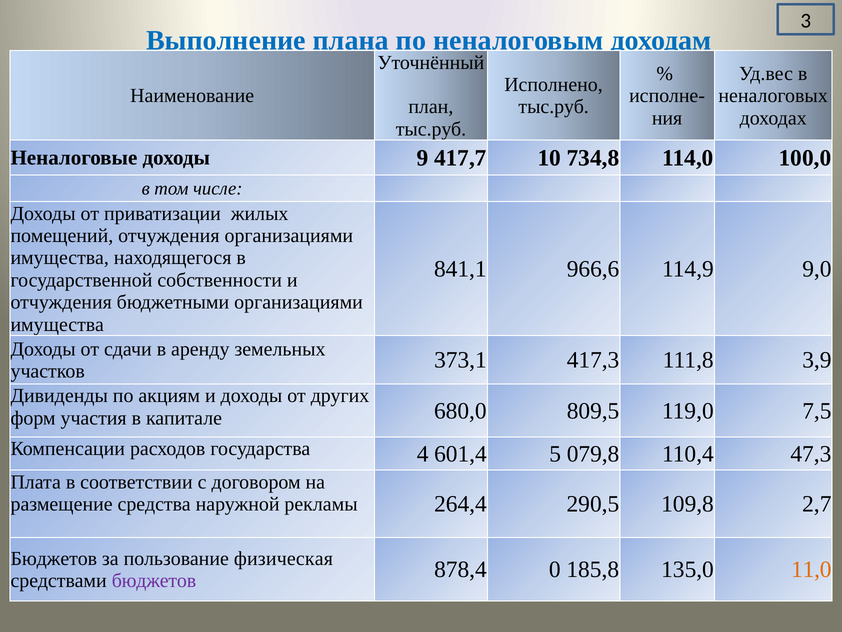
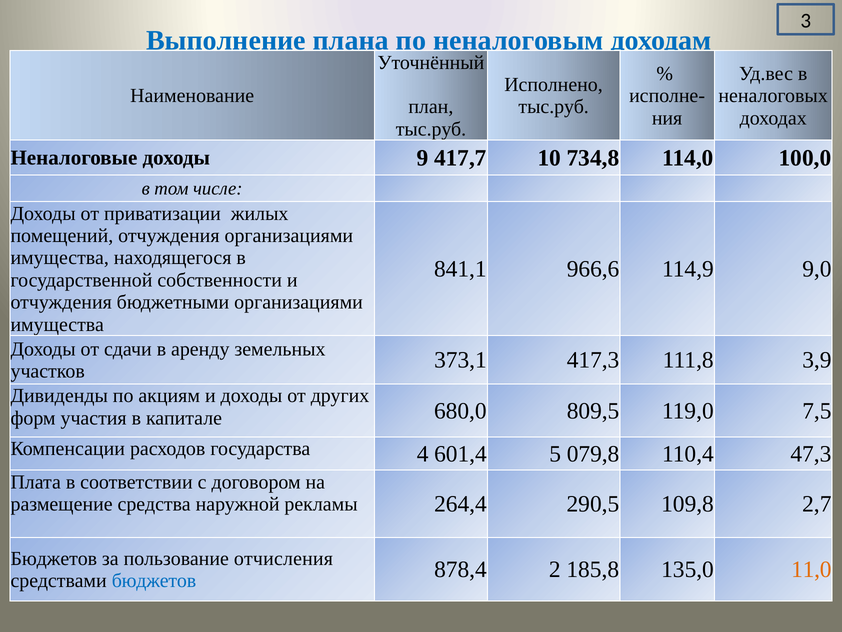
физическая: физическая -> отчисления (283, 558)
бюджетов colour: purple -> blue (154, 580)
0: 0 -> 2 (555, 569)
